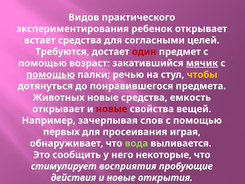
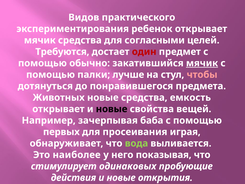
встает: встает -> мячик (40, 40)
возраст: возраст -> обычно (90, 63)
помощью underline: present -> none (51, 75)
речью: речью -> лучше (128, 75)
чтобы colour: yellow -> pink (202, 75)
новые colour: red -> black (112, 109)
слов: слов -> баба (152, 120)
сообщить: сообщить -> наиболее (77, 155)
некоторые: некоторые -> показывая (164, 155)
восприятия: восприятия -> одинаковых (128, 166)
